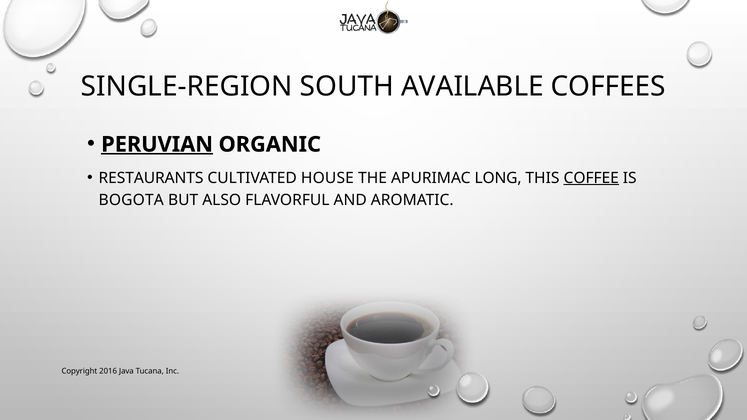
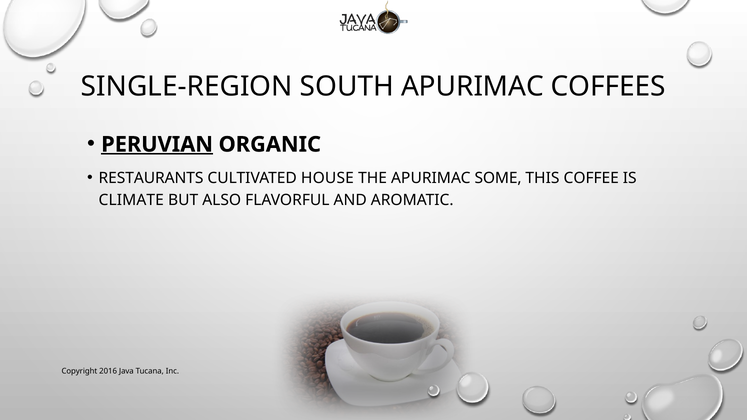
SOUTH AVAILABLE: AVAILABLE -> APURIMAC (472, 87)
LONG: LONG -> SOME (498, 178)
COFFEE underline: present -> none (591, 178)
BOGOTA: BOGOTA -> CLIMATE (131, 200)
